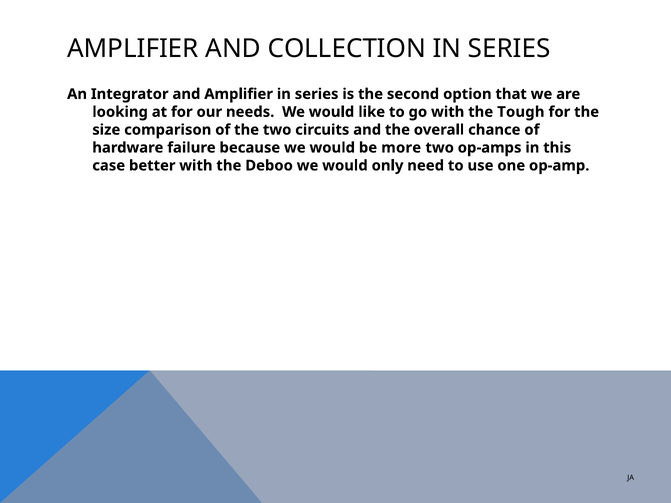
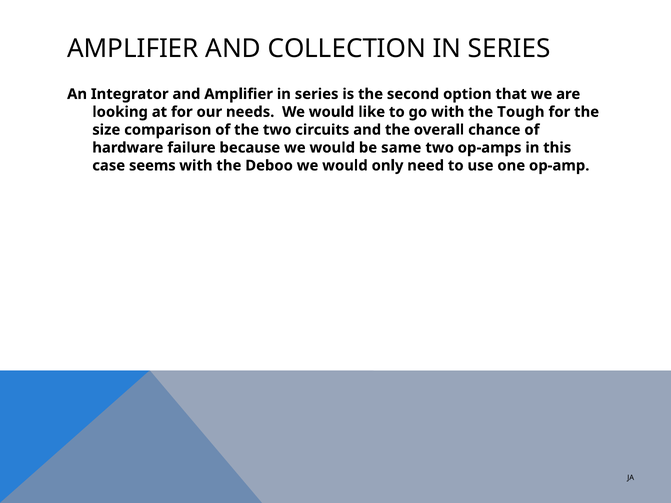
more: more -> same (401, 148)
better: better -> seems (152, 166)
